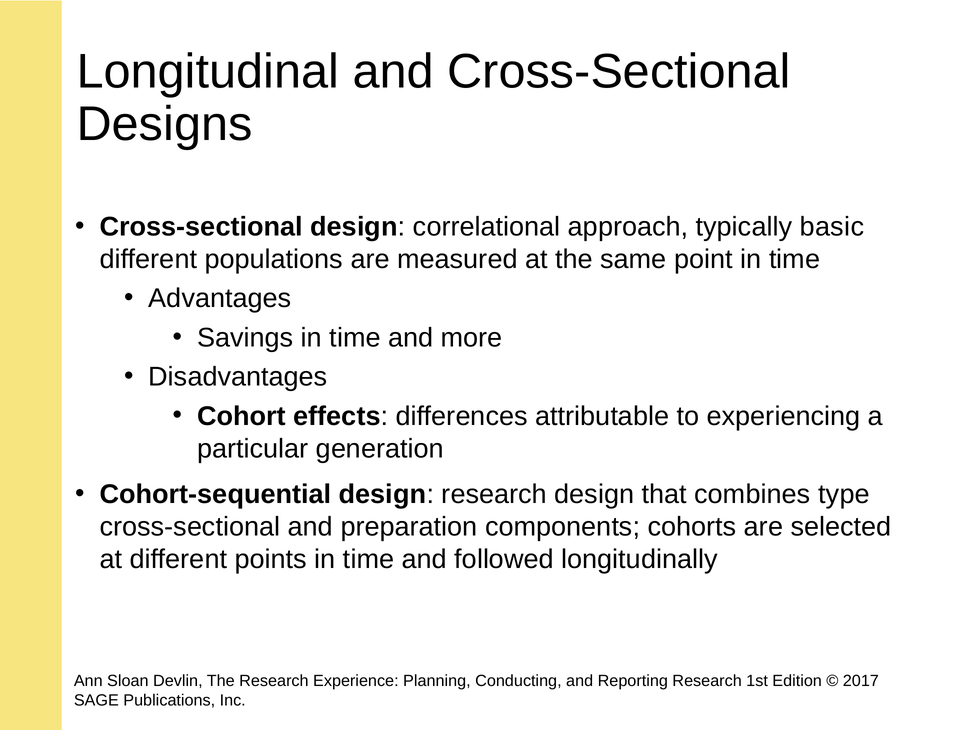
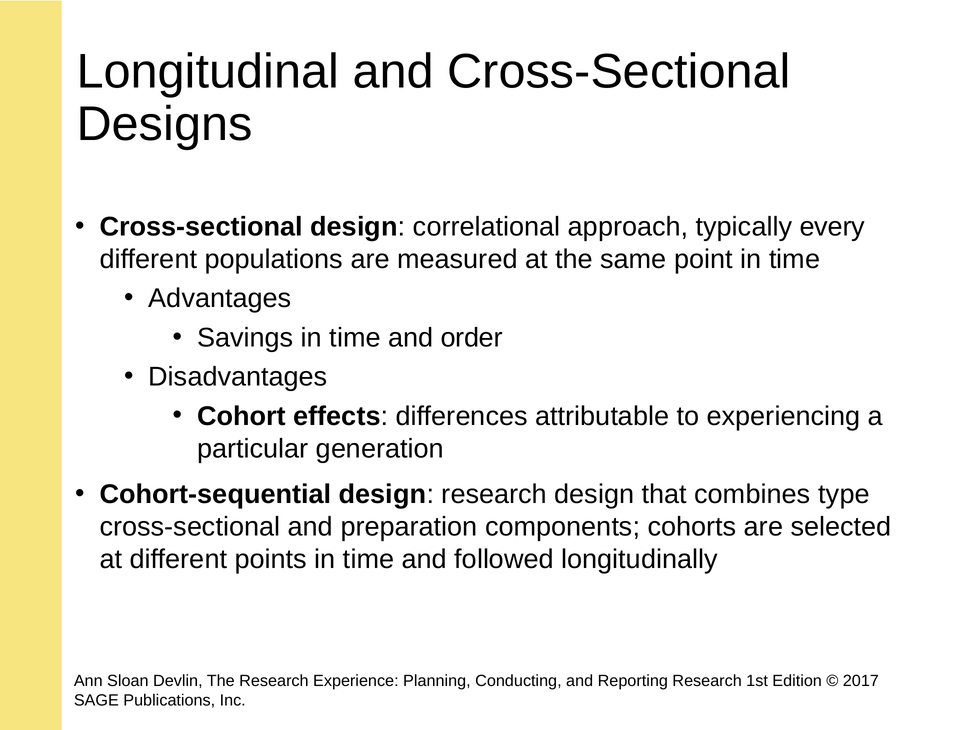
basic: basic -> every (832, 227)
more: more -> order (472, 338)
